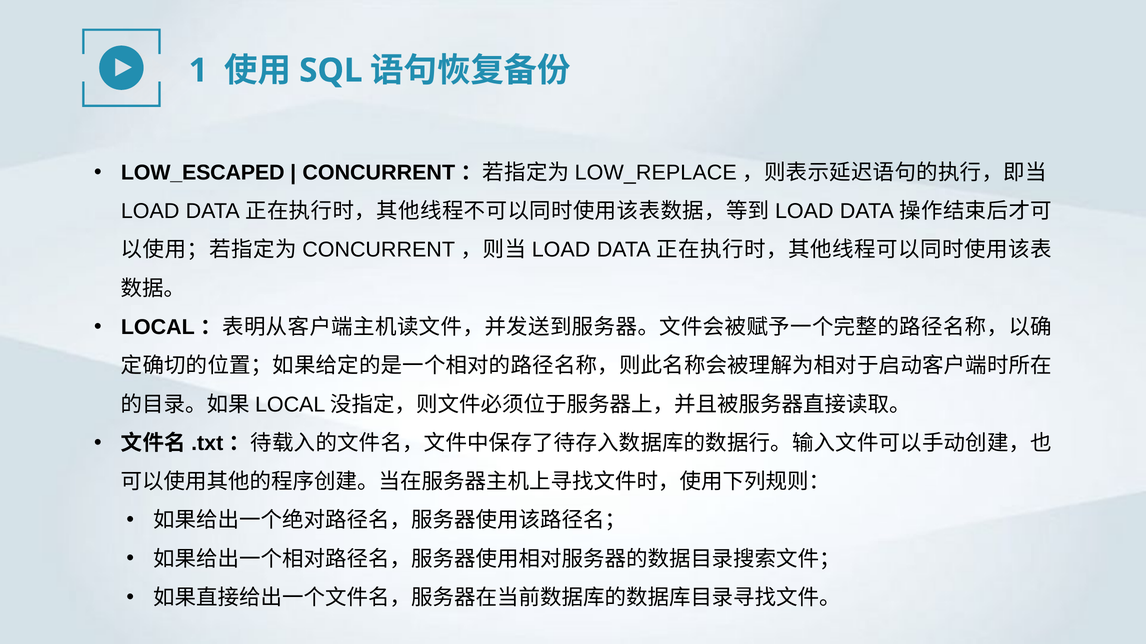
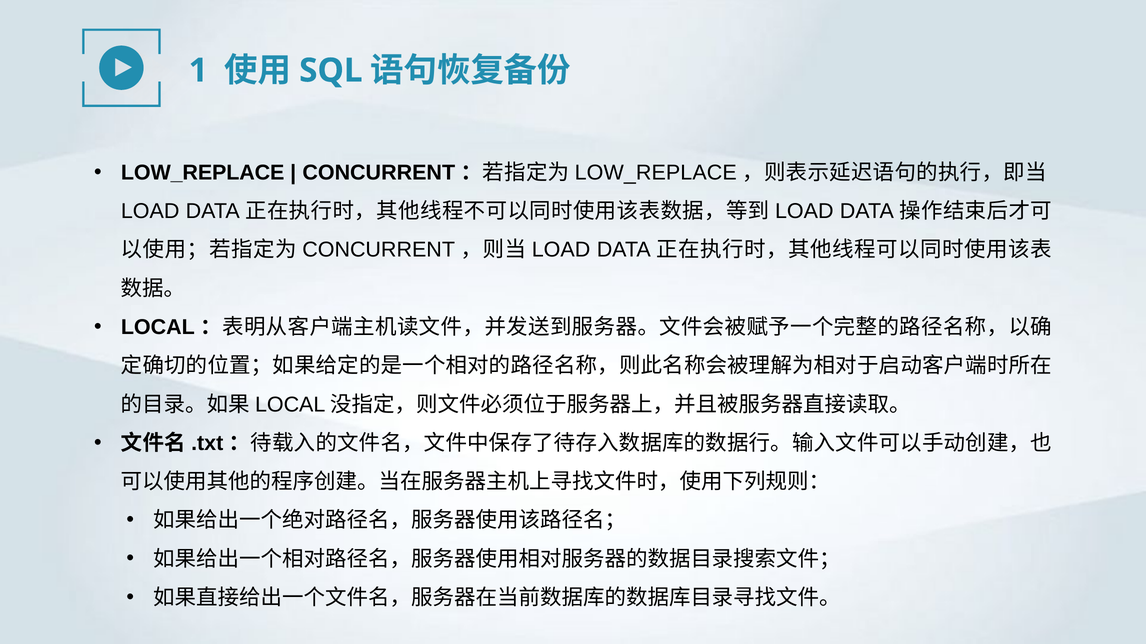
LOW_ESCAPED: LOW_ESCAPED -> LOW_REPLACE (203, 173)
